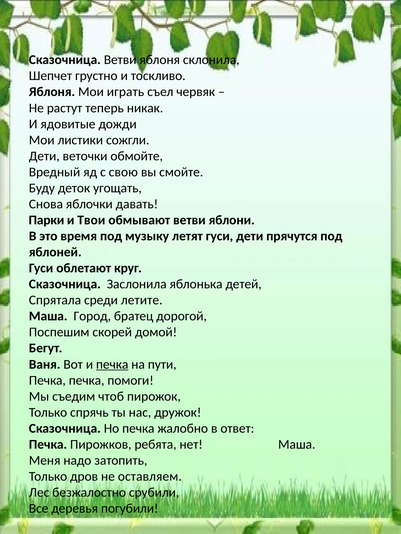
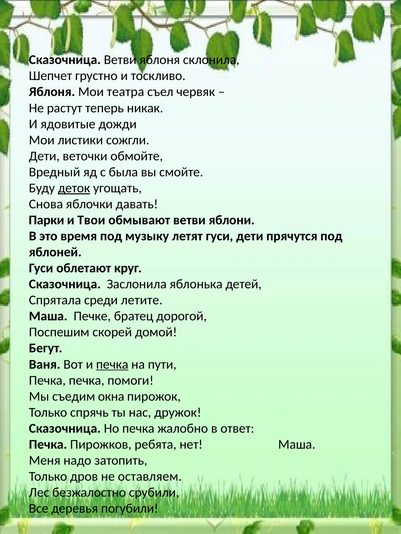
играть: играть -> театра (126, 92)
свою: свою -> была (123, 172)
деток underline: none -> present (74, 188)
Город: Город -> Печке (92, 317)
чтоб: чтоб -> окна (111, 397)
